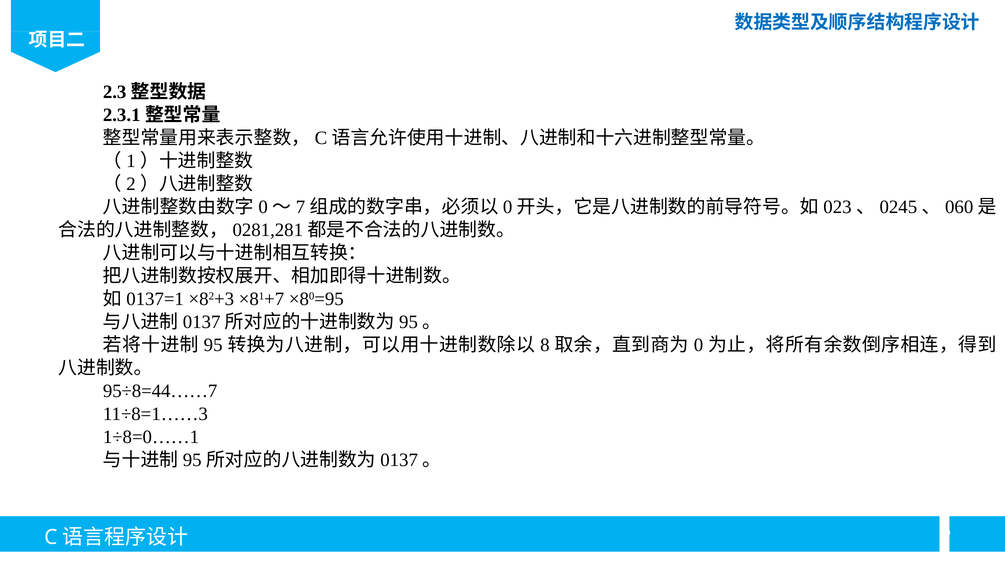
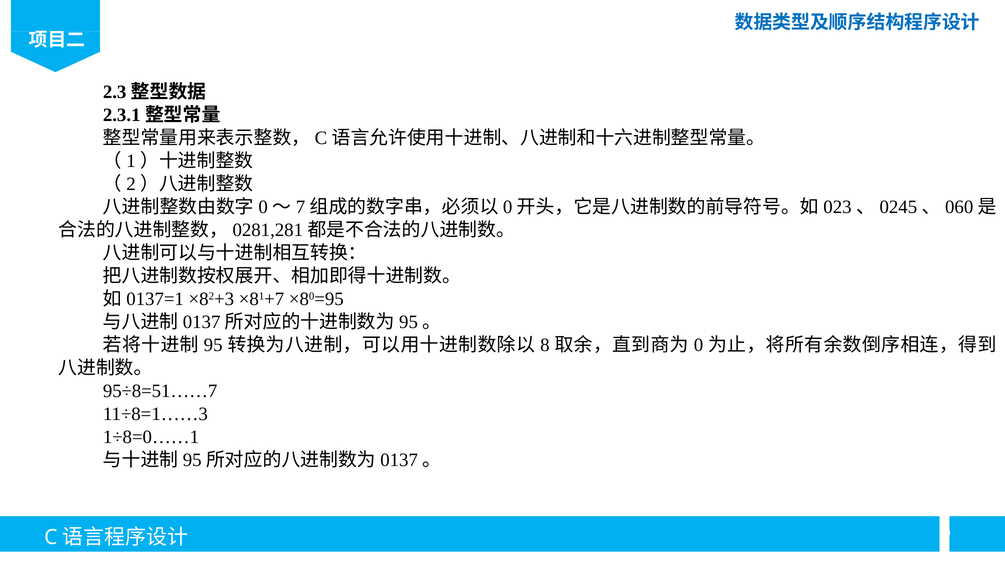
95÷8=44……7: 95÷8=44……7 -> 95÷8=51……7 (160, 391)
